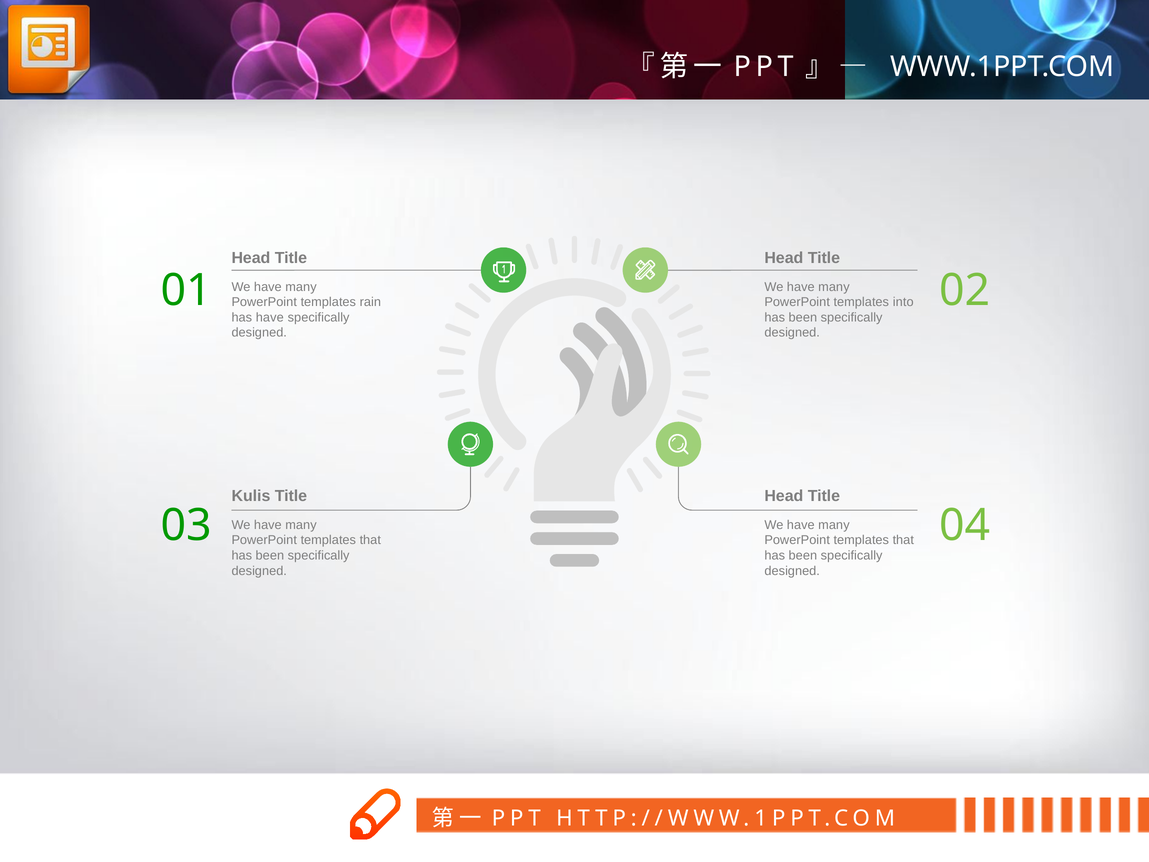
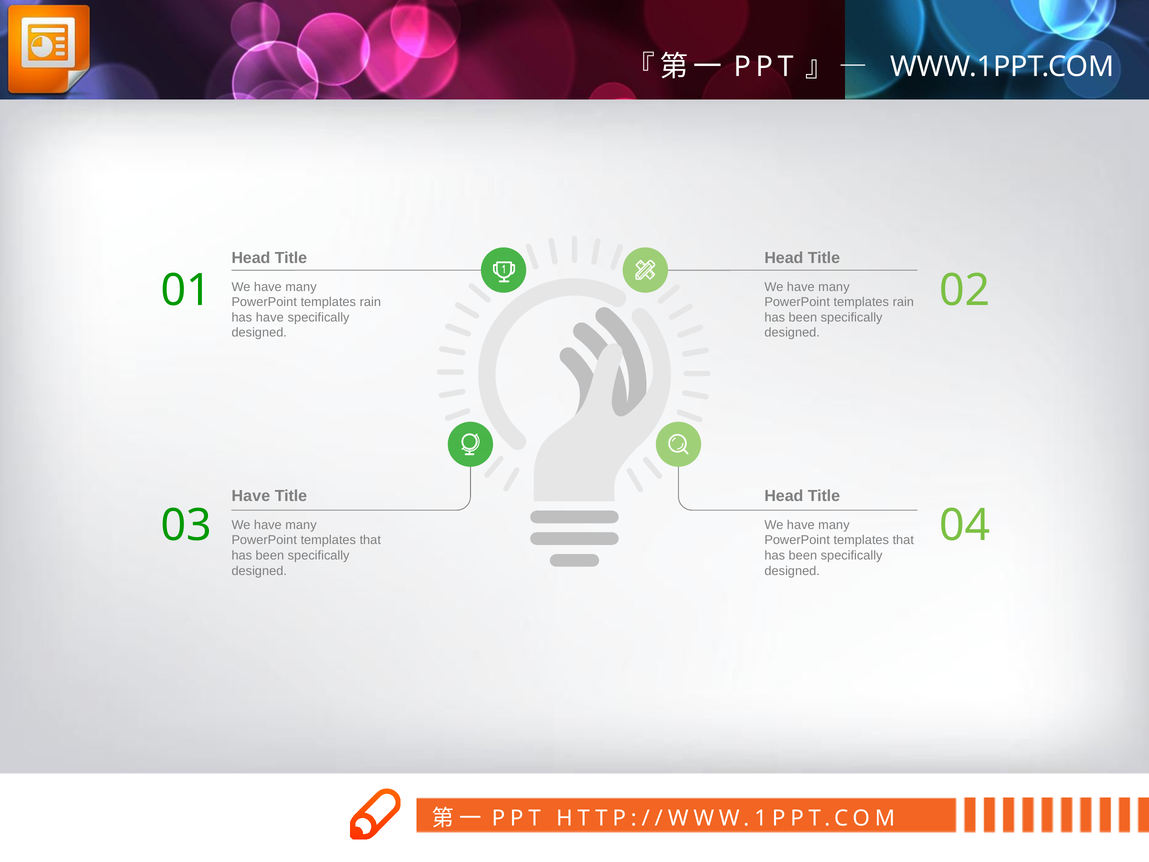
into: into -> rain (903, 302)
Kulis: Kulis -> Have (251, 496)
